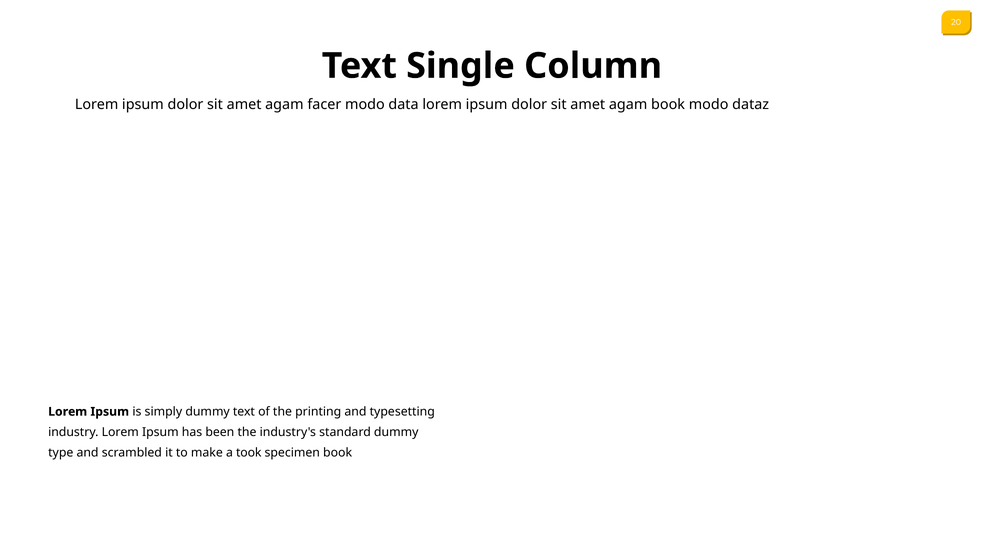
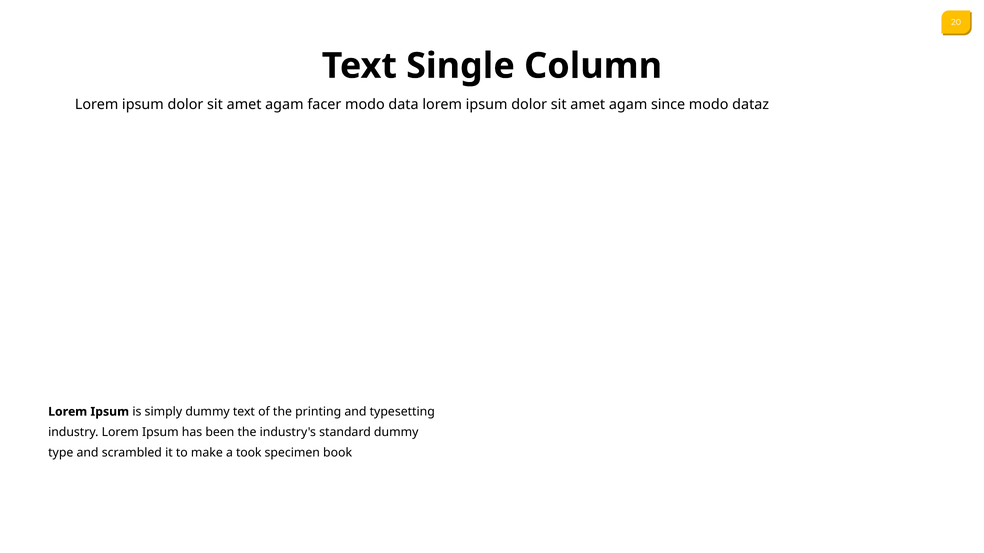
agam book: book -> since (668, 105)
